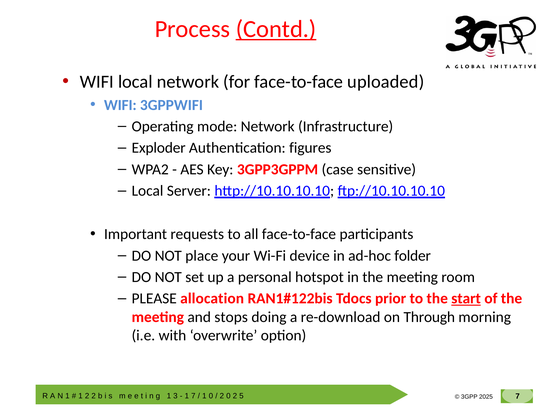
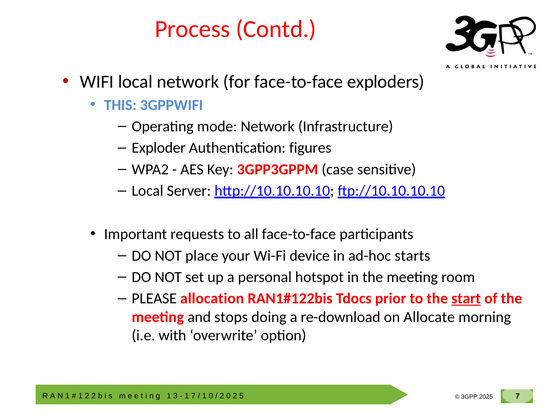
Contd underline: present -> none (276, 29)
uploaded: uploaded -> exploders (386, 82)
WIFI: WIFI -> THIS (120, 105)
folder: folder -> starts (412, 256)
Through: Through -> Allocate (429, 317)
